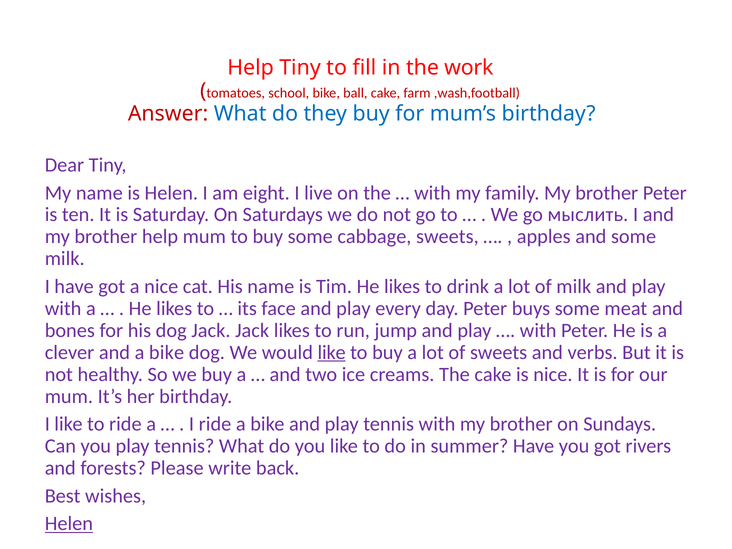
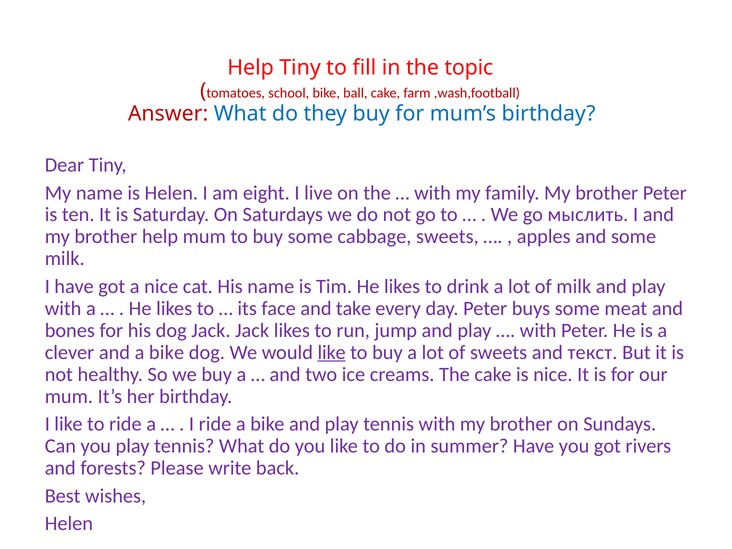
work: work -> topic (469, 68)
face and play: play -> take (354, 308)
verbs: verbs -> текст (593, 352)
Helen underline: present -> none (69, 524)
